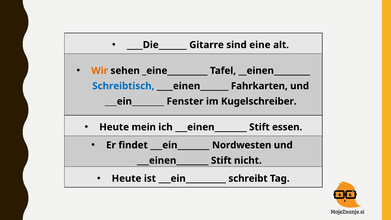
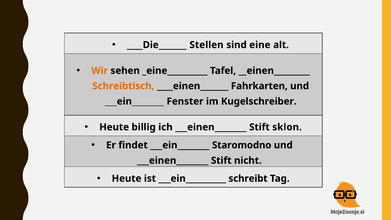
Gitarre: Gitarre -> Stellen (207, 45)
Schreibtisch colour: blue -> orange (123, 86)
mein: mein -> billig (144, 127)
essen: essen -> sklon (287, 127)
Nordwesten: Nordwesten -> Staromodno (242, 145)
